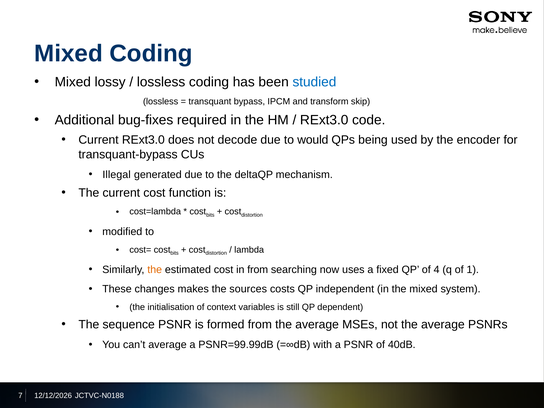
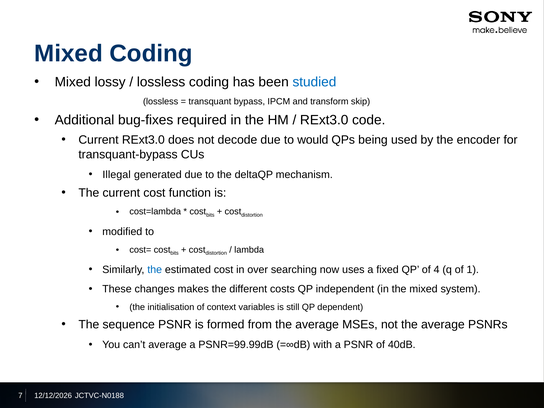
the colour: orange -> blue (155, 270)
in from: from -> over (258, 270)
sources: sources -> different (248, 289)
